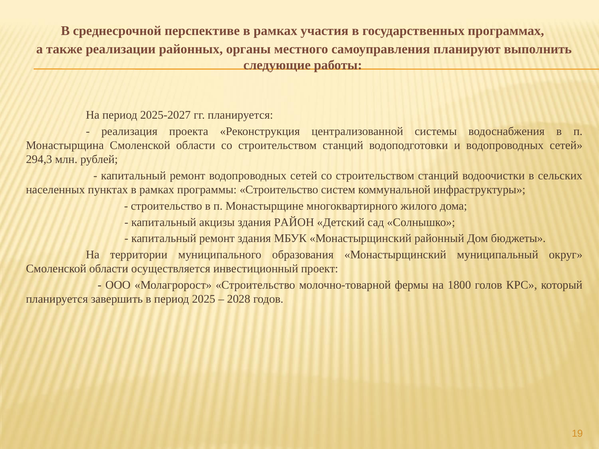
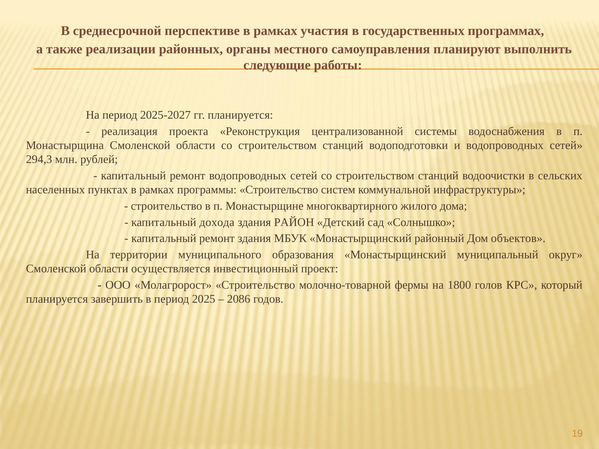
акцизы: акцизы -> дохода (217, 222)
бюджеты: бюджеты -> объектов (518, 239)
2028: 2028 -> 2086 (239, 299)
